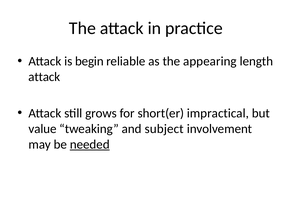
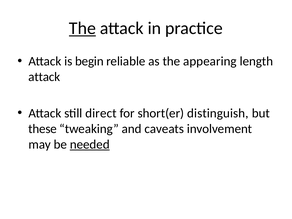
The underline: none -> present (82, 28)
grows: grows -> direct (101, 113)
impractical: impractical -> distinguish (218, 113)
value: value -> these (43, 129)
subject: subject -> caveats (164, 129)
